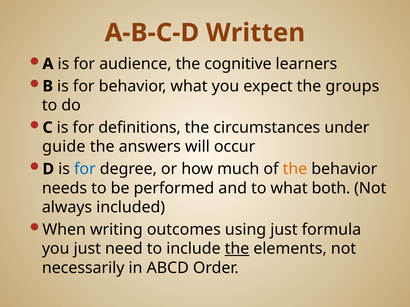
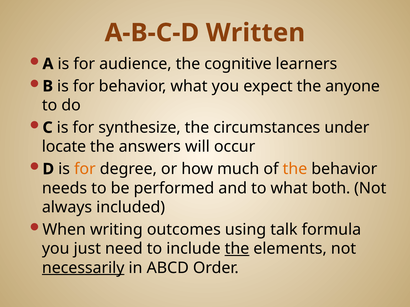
groups: groups -> anyone (353, 86)
definitions: definitions -> synthesize (140, 128)
guide: guide -> locate (64, 147)
for colour: blue -> orange (85, 169)
using just: just -> talk (284, 230)
necessarily underline: none -> present (83, 268)
